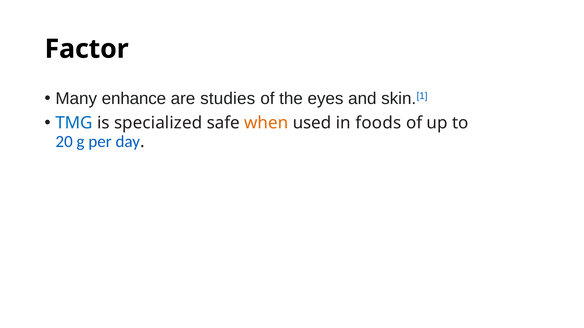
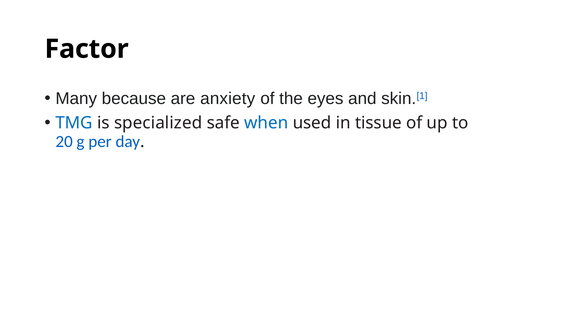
enhance: enhance -> because (134, 99)
studies: studies -> anxiety (228, 99)
when colour: orange -> blue (266, 123)
foods: foods -> tissue (378, 123)
